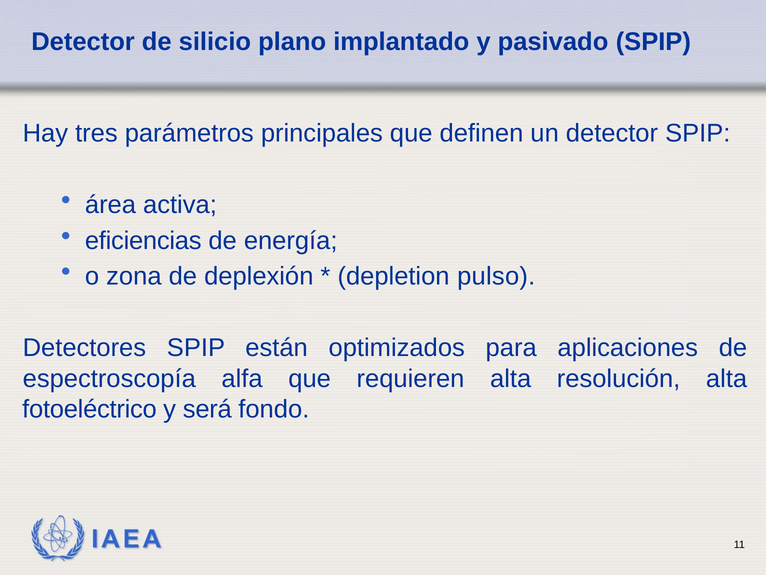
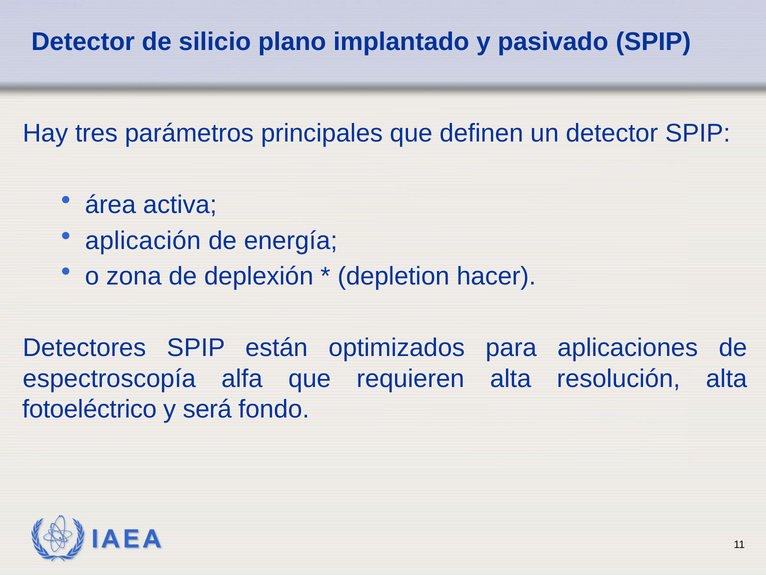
eficiencias: eficiencias -> aplicación (143, 240)
pulso: pulso -> hacer (496, 276)
